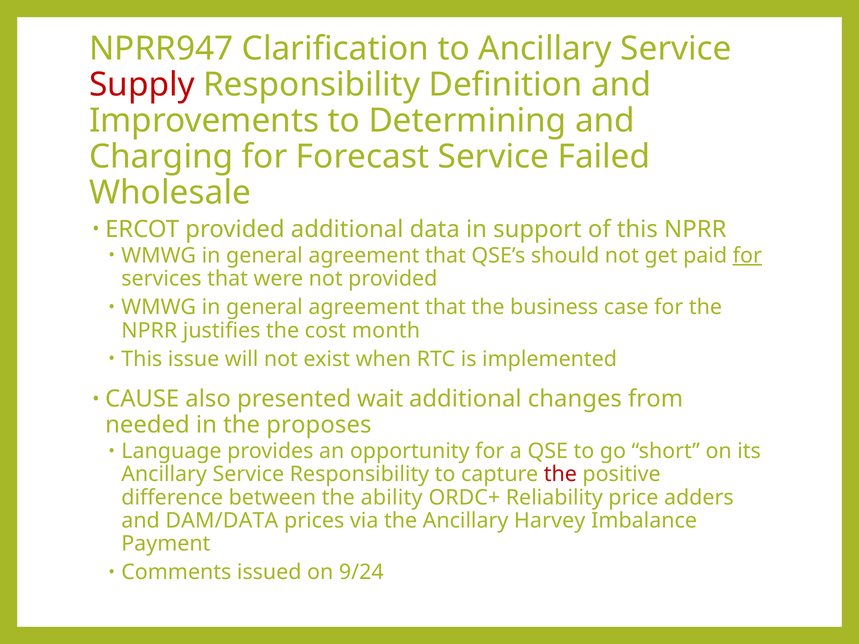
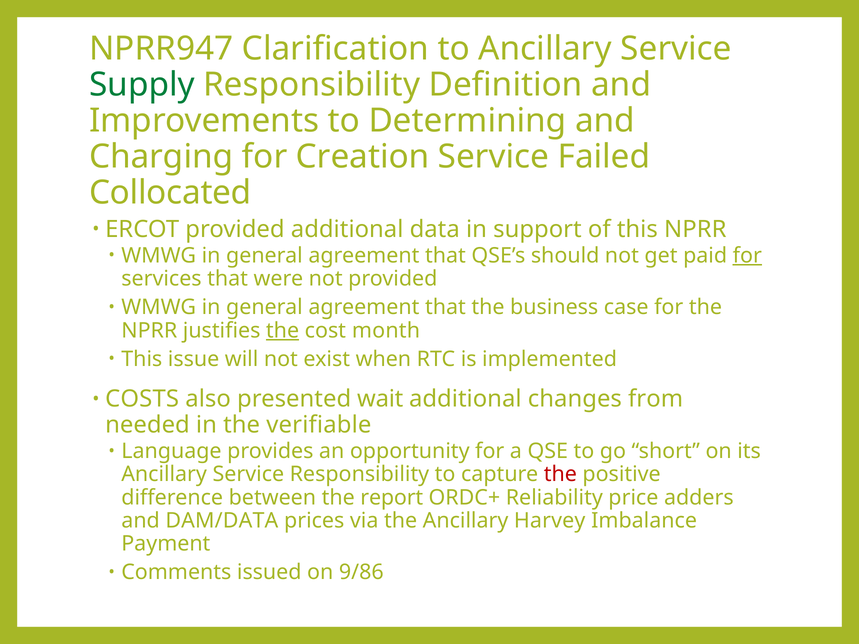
Supply colour: red -> green (142, 85)
Forecast: Forecast -> Creation (363, 157)
Wholesale: Wholesale -> Collocated (170, 193)
the underline: none -> present (283, 331)
CAUSE: CAUSE -> COSTS (142, 399)
proposes: proposes -> verifiable (319, 425)
ability: ability -> report (392, 498)
9/24: 9/24 -> 9/86 (361, 573)
